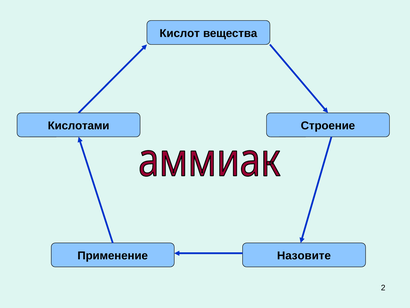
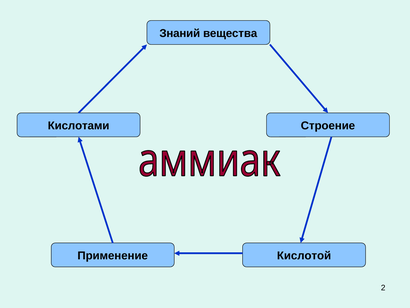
Кислот: Кислот -> Знаний (180, 33)
Назовите: Назовите -> Кислотой (304, 255)
